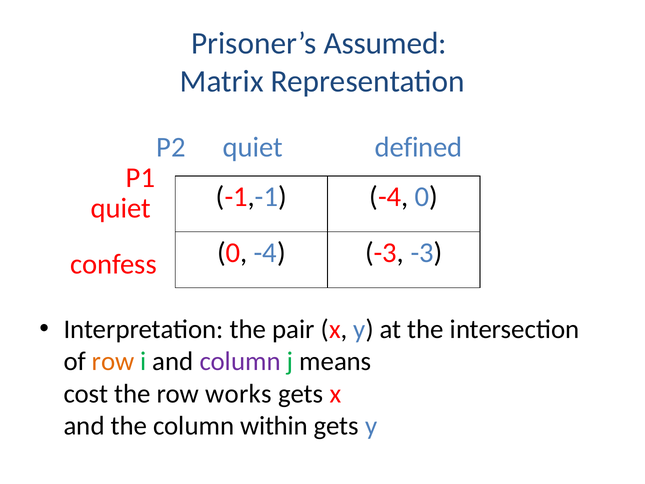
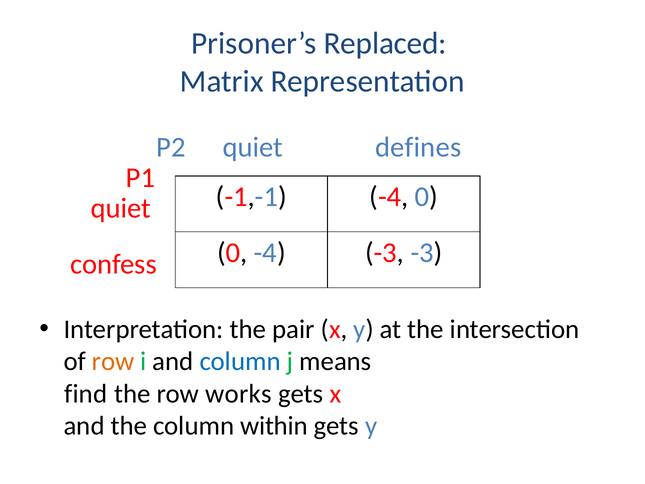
Assumed: Assumed -> Replaced (385, 44)
defined: defined -> defines (418, 147)
column colour: purple -> blue (240, 361)
cost: cost -> find (86, 394)
